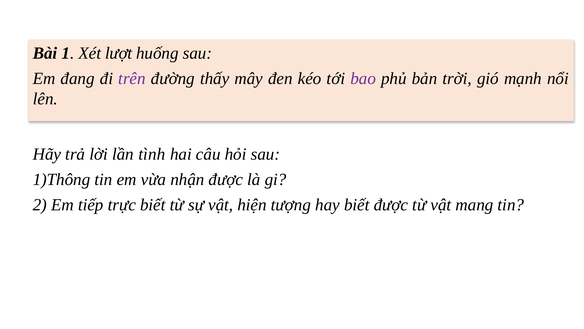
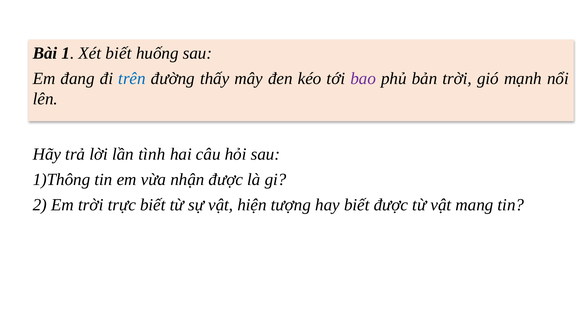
Xét lượt: lượt -> biết (119, 53)
trên colour: purple -> blue (132, 78)
Em tiếp: tiếp -> trời (91, 204)
